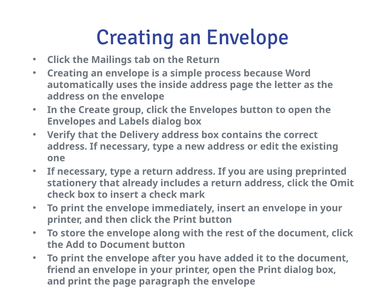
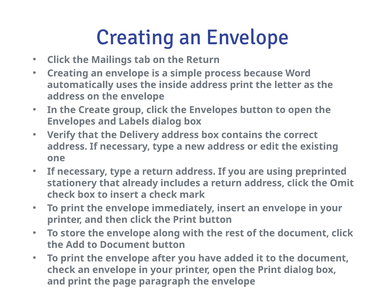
address page: page -> print (242, 85)
friend: friend -> check (61, 270)
